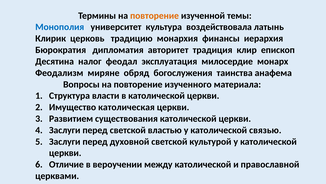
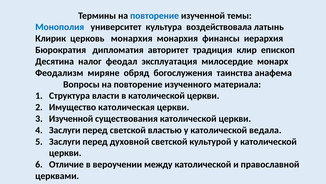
повторение colour: orange -> blue (155, 16)
церковь традицию: традицию -> монархия (132, 38)
Развитием: Развитием -> Изученной (71, 118)
связью: связью -> ведала (265, 130)
